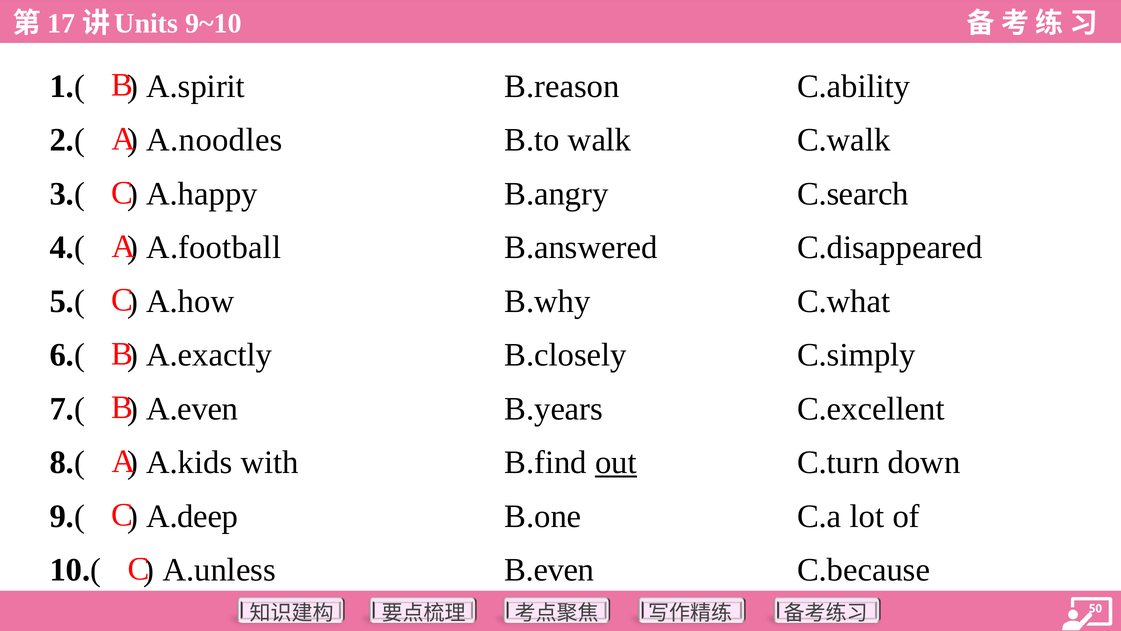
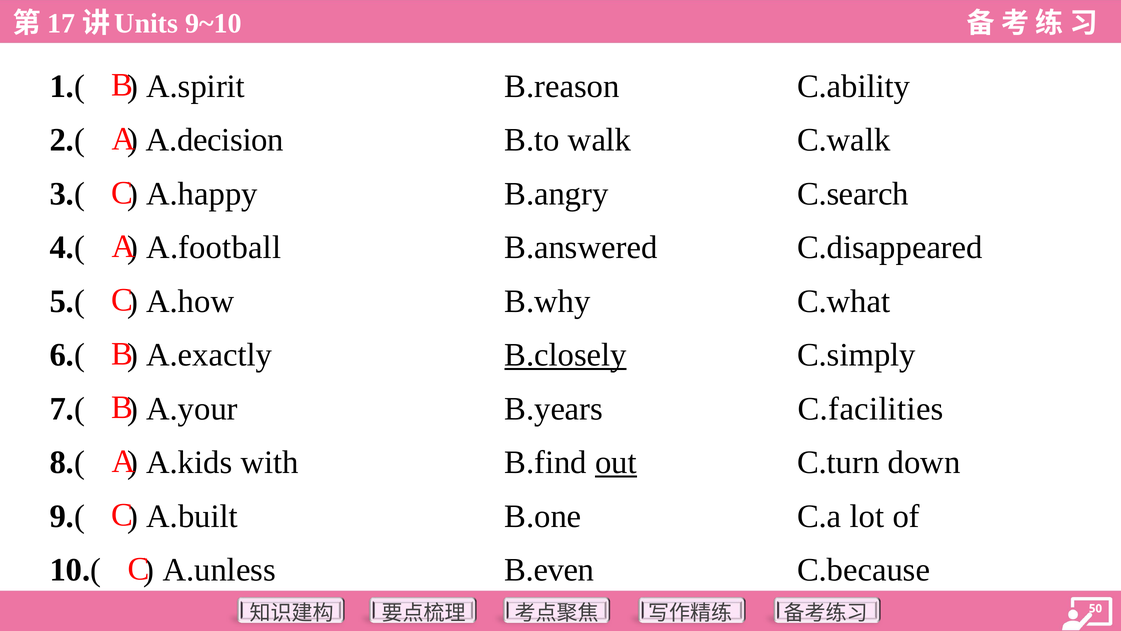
A.noodles: A.noodles -> A.decision (215, 140)
B.closely underline: none -> present (565, 355)
A.even: A.even -> A.your (192, 408)
C.excellent: C.excellent -> C.facilities (871, 408)
A.deep: A.deep -> A.built (192, 516)
